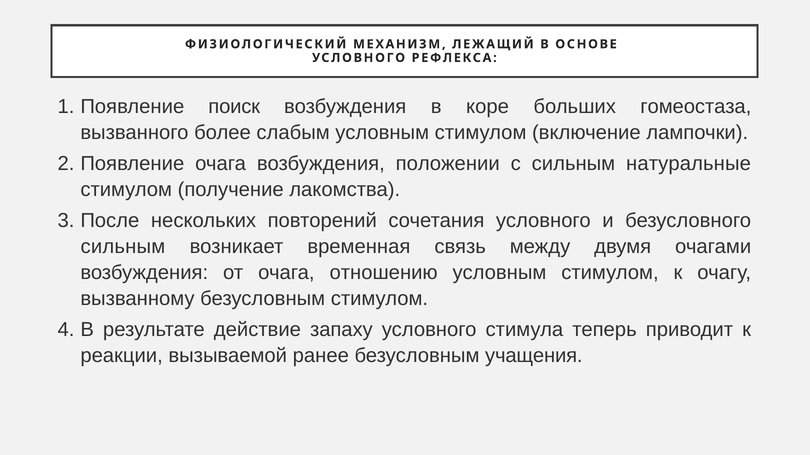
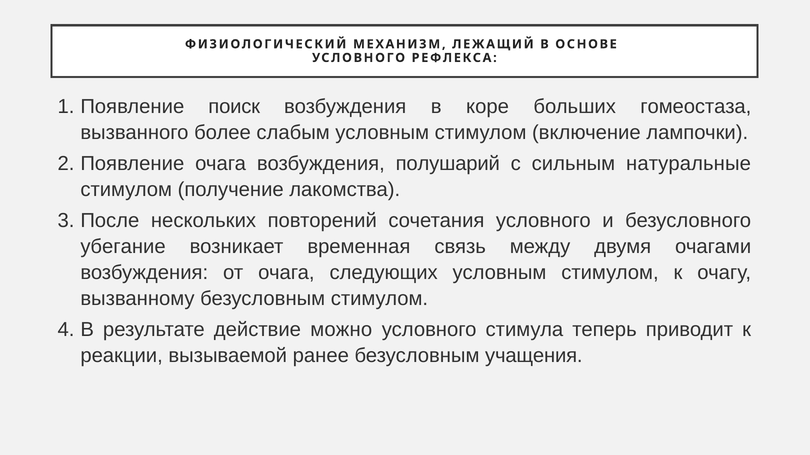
положении: положении -> полушарий (448, 164)
сильным: сильным -> убегание (123, 247)
отношению: отношению -> следующих (384, 273)
запаху: запаху -> можно (341, 330)
